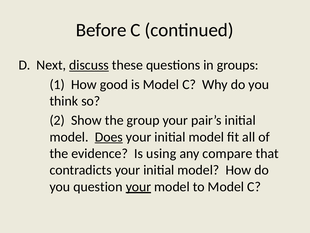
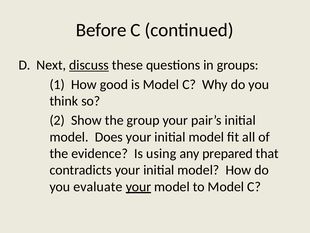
Does underline: present -> none (109, 137)
compare: compare -> prepared (228, 153)
question: question -> evaluate (98, 186)
